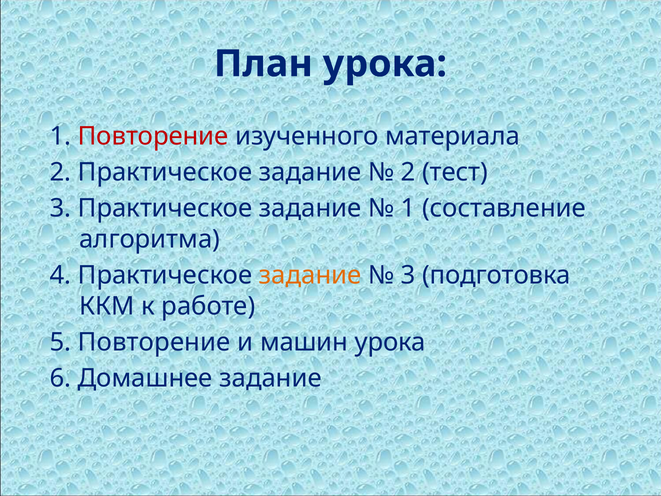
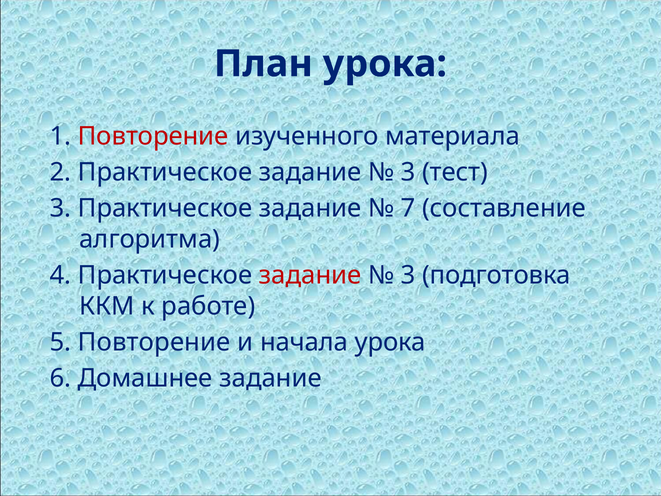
2: 2 -> 3 (408, 172)
1: 1 -> 7 (408, 208)
задание colour: orange -> red (310, 275)
машин: машин -> начала (304, 342)
